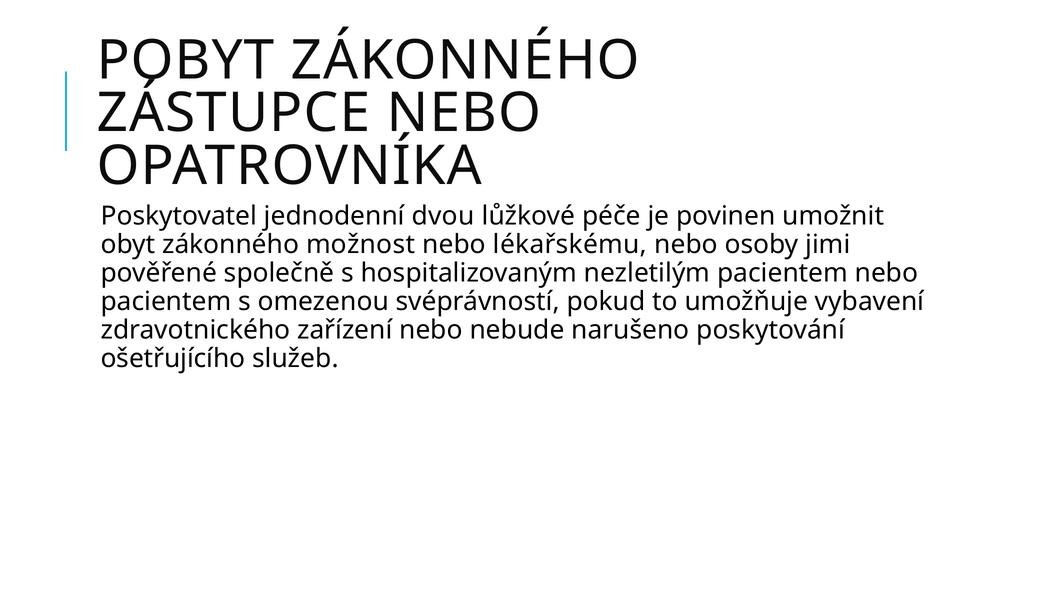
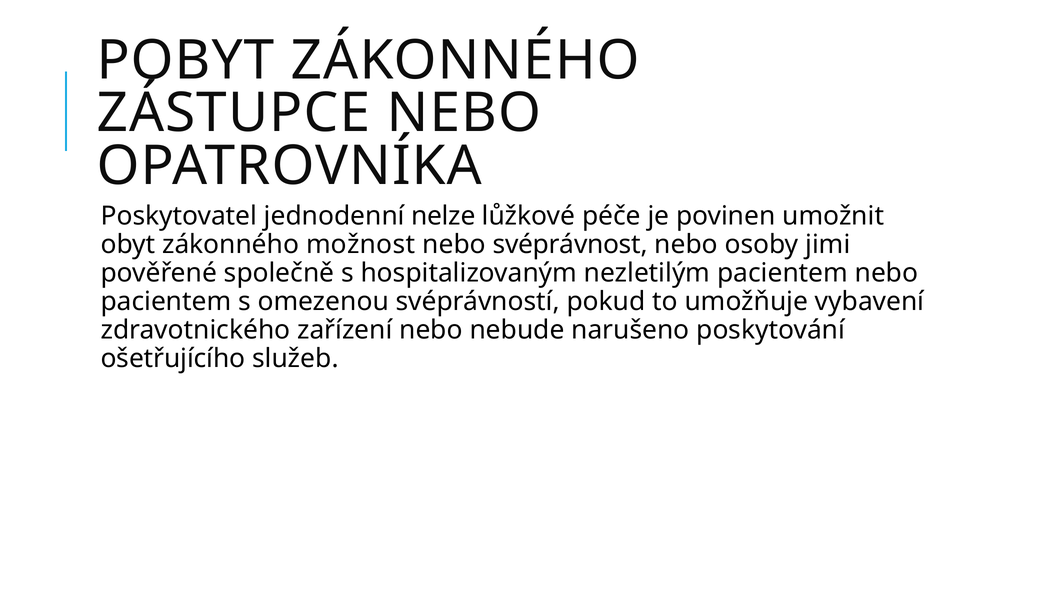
dvou: dvou -> nelze (443, 216)
lékařskému: lékařskému -> svéprávnost (570, 245)
